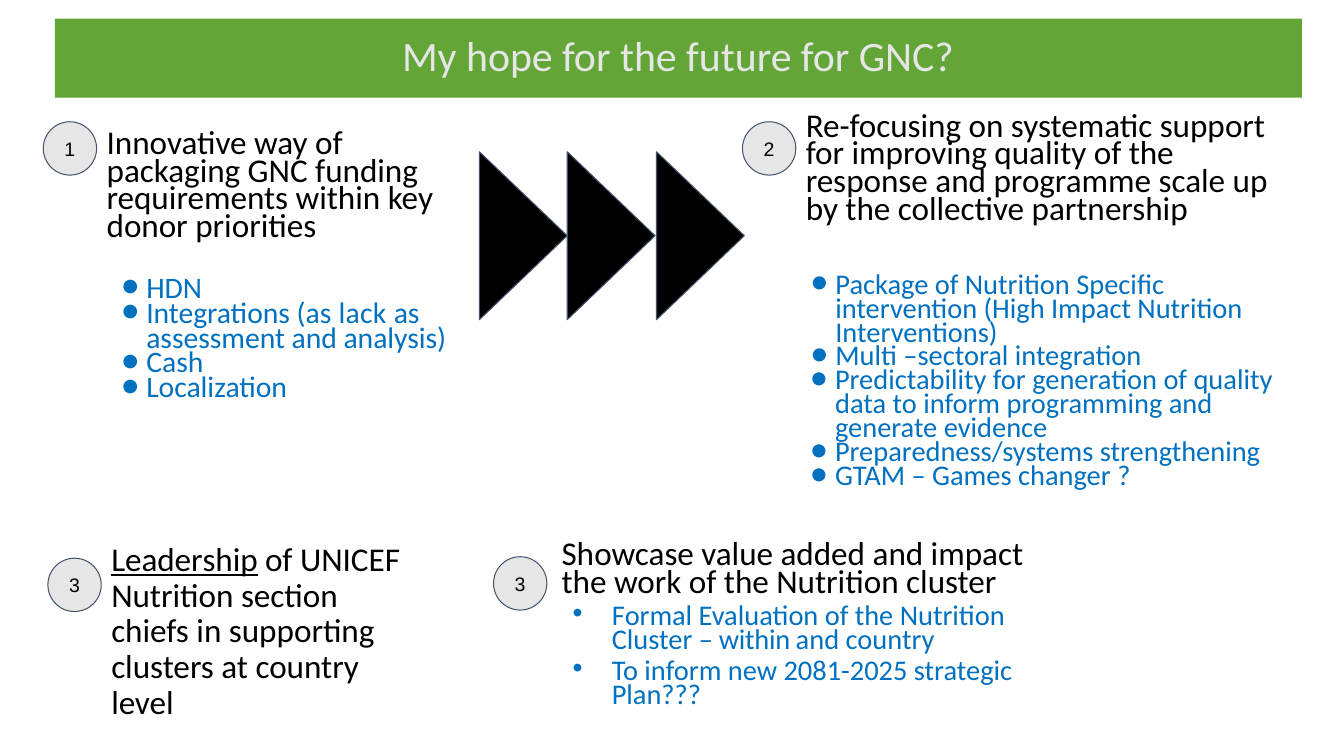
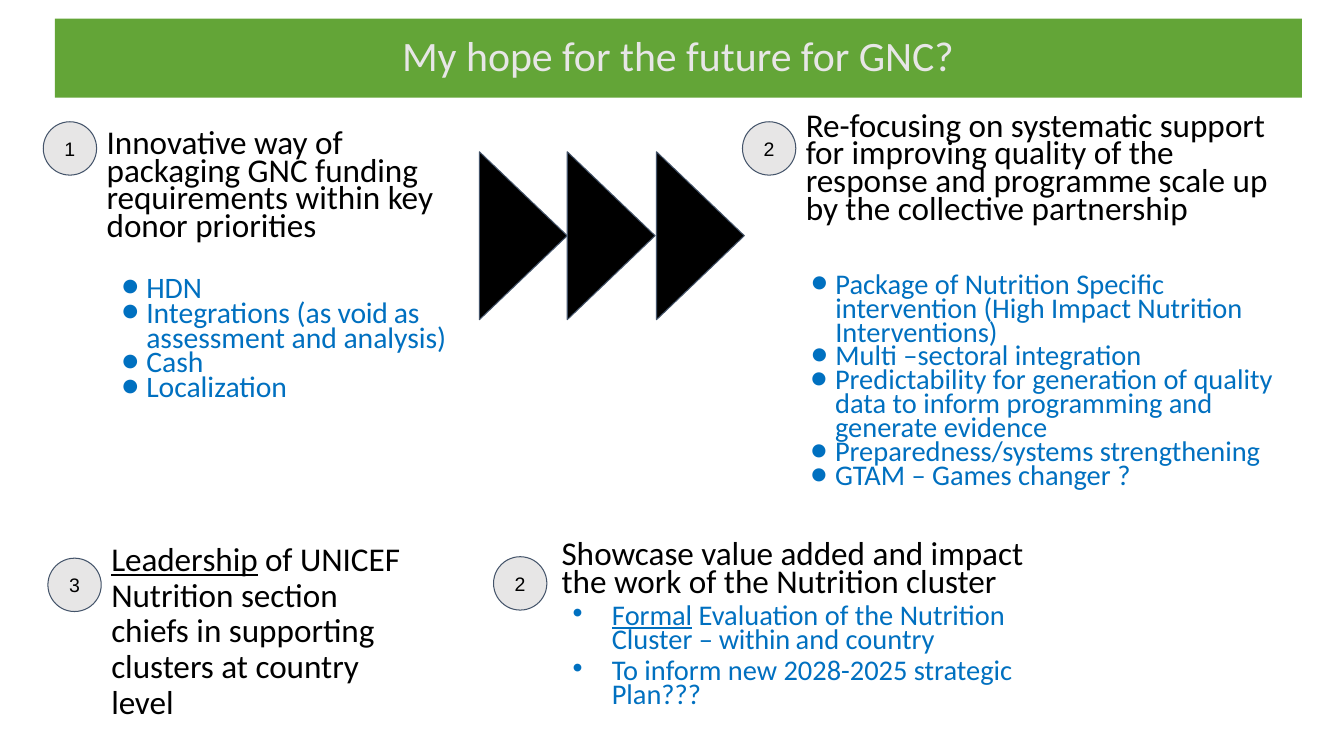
lack: lack -> void (363, 313)
3 3: 3 -> 2 (520, 584)
Formal underline: none -> present (652, 616)
2081-2025: 2081-2025 -> 2028-2025 (846, 670)
